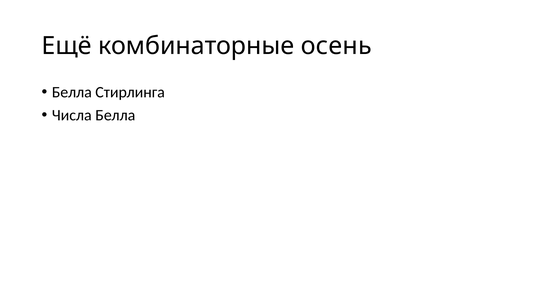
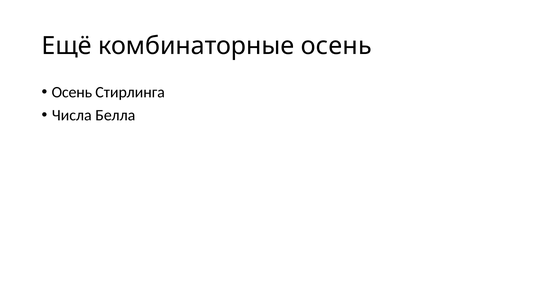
Белла: Белла -> Осень (72, 92)
